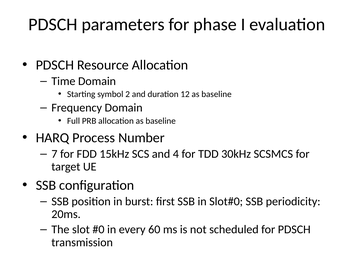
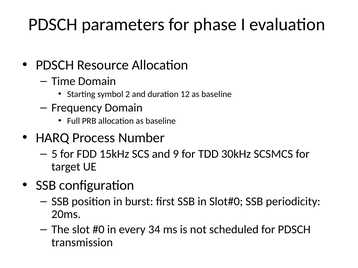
7: 7 -> 5 (54, 154)
4: 4 -> 9 (176, 154)
60: 60 -> 34 (154, 230)
